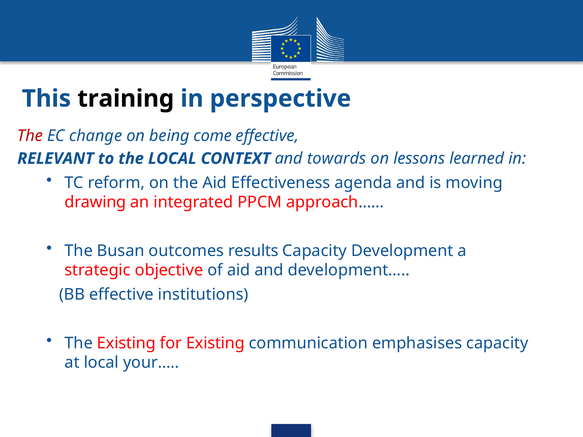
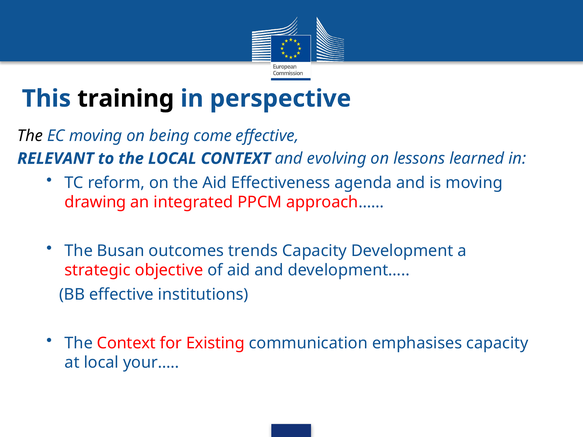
The colour: red -> black (30, 136)
EC change: change -> moving (96, 136)
towards: towards -> evolving (337, 159)
results: results -> trends (253, 251)
The Existing: Existing -> Context (126, 343)
